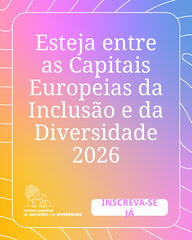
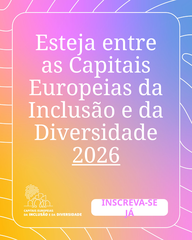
2026 underline: none -> present (96, 155)
